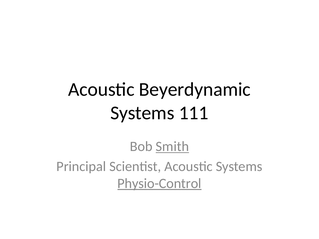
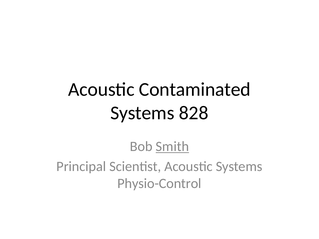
Beyerdynamic: Beyerdynamic -> Contaminated (195, 90)
111: 111 -> 828 (194, 113)
Physio-Control underline: present -> none (159, 184)
